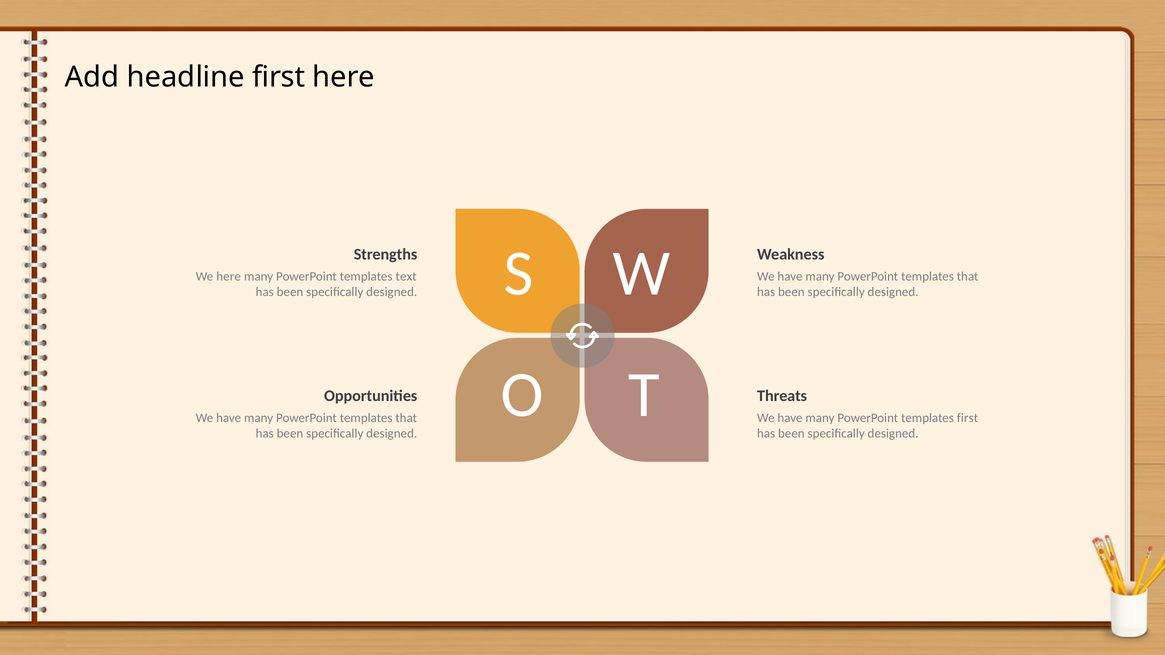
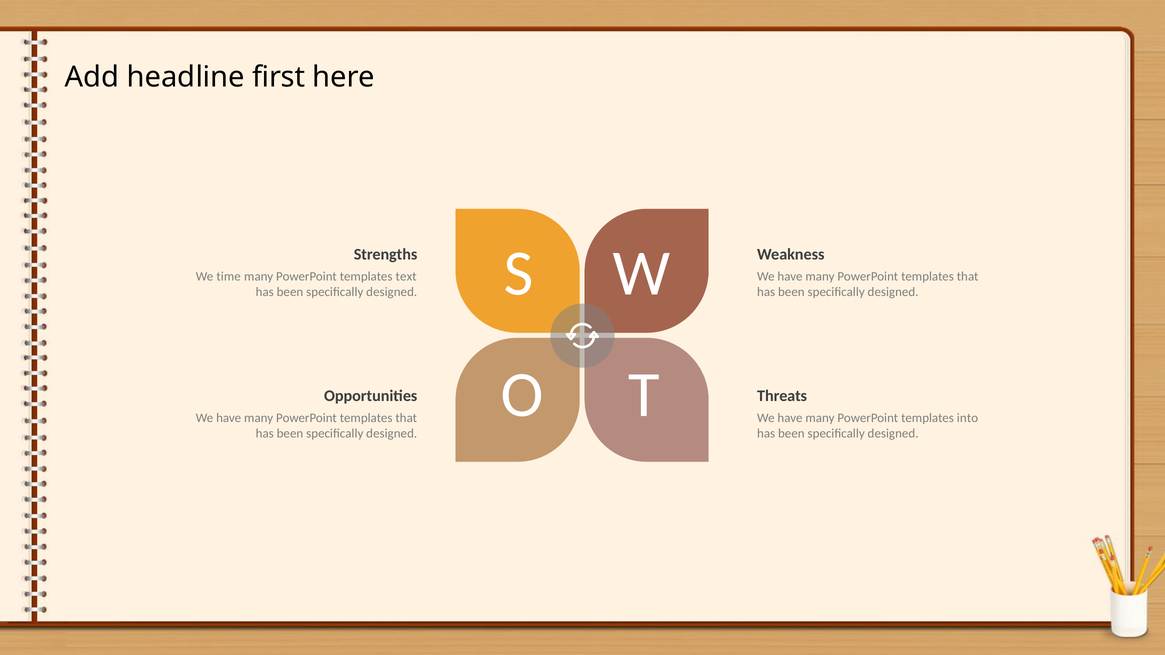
We here: here -> time (229, 277)
templates first: first -> into (968, 418)
